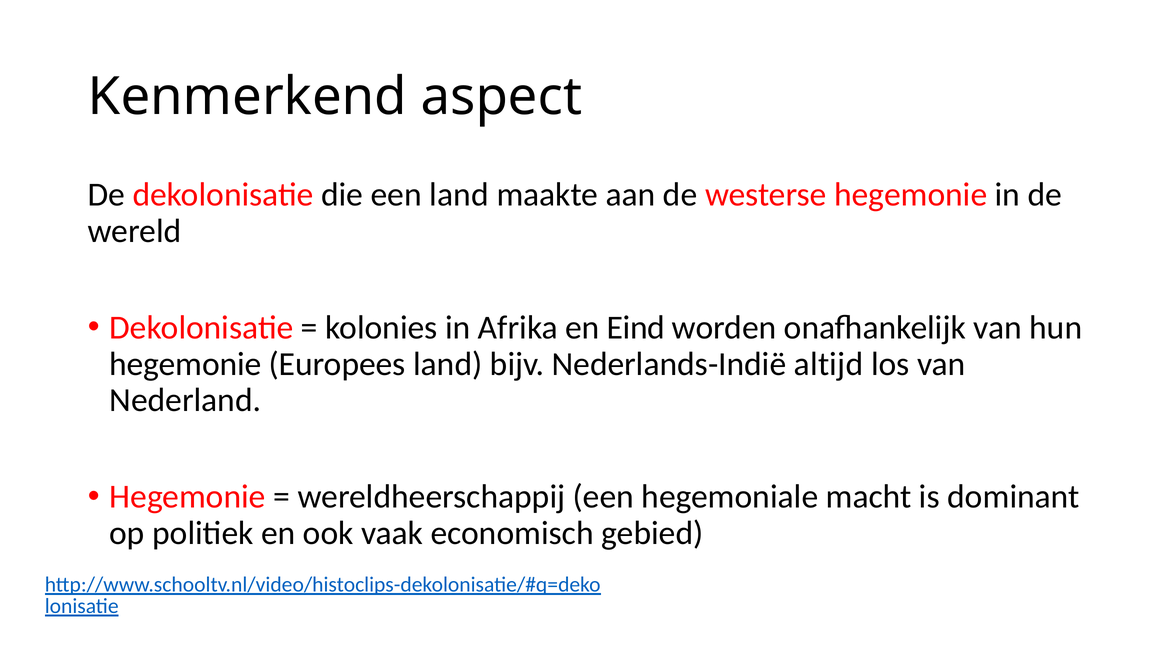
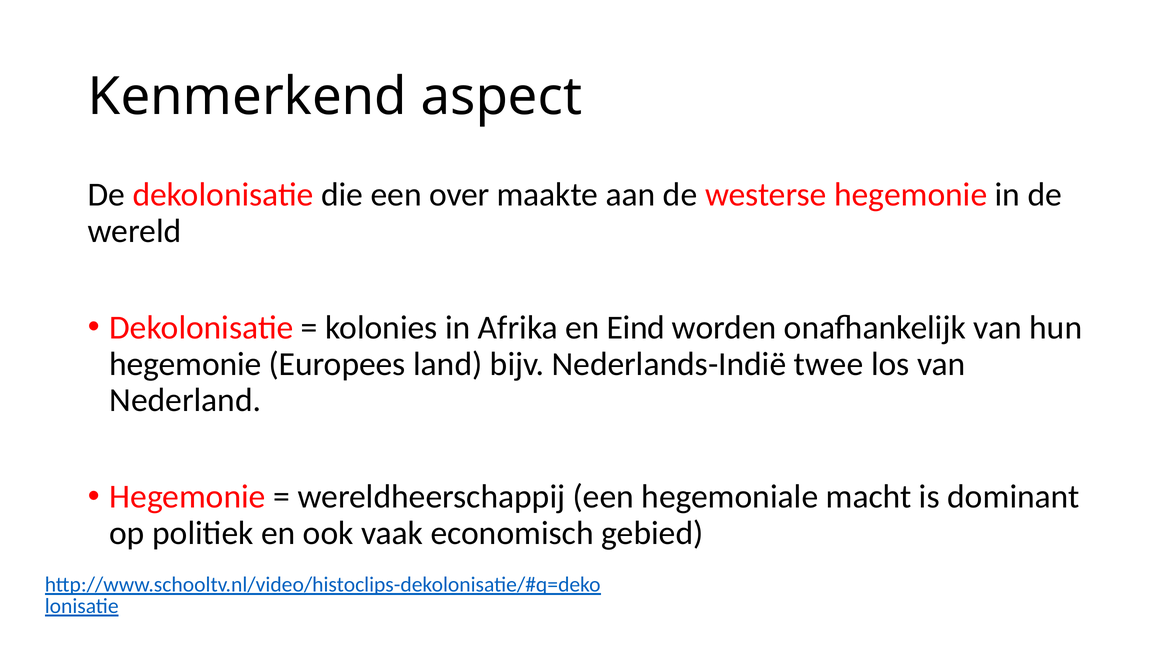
een land: land -> over (459, 195)
altijd: altijd -> twee (829, 364)
